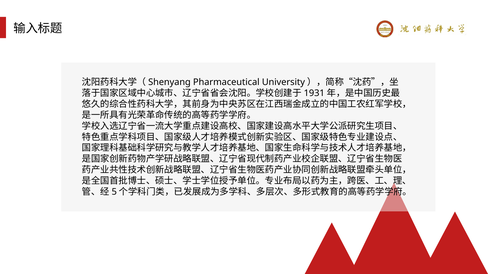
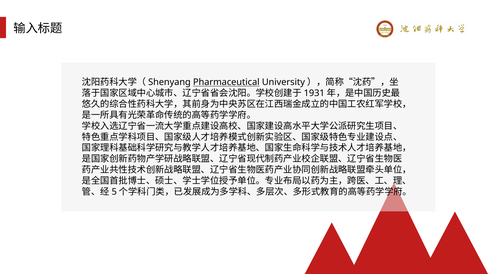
Pharmaceutical underline: none -> present (226, 82)
